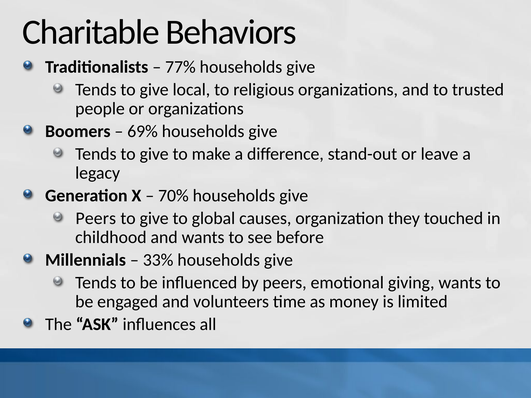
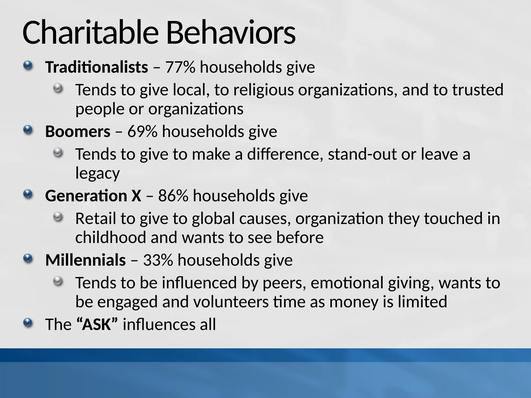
70%: 70% -> 86% (173, 196)
Peers: Peers -> Retail (96, 218)
